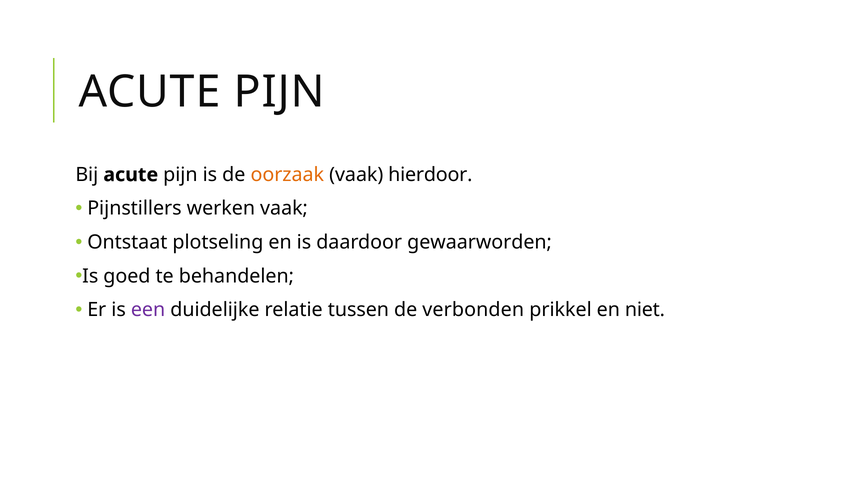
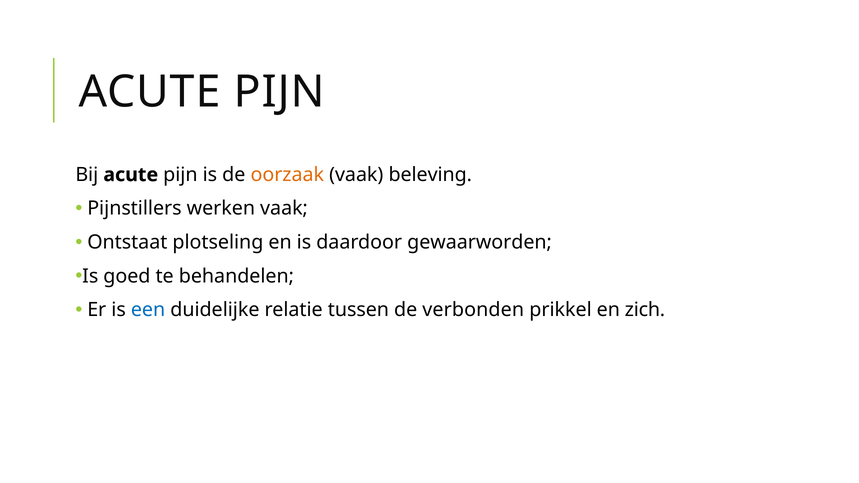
hierdoor: hierdoor -> beleving (430, 175)
een colour: purple -> blue (148, 310)
niet: niet -> zich (645, 310)
